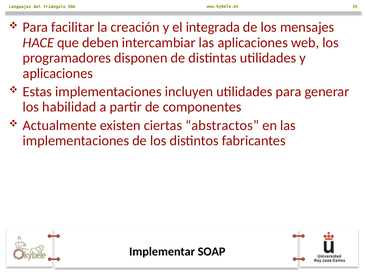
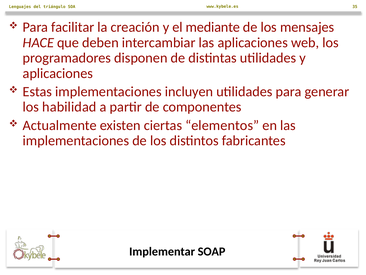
integrada: integrada -> mediante (213, 27)
abstractos: abstractos -> elementos (222, 125)
